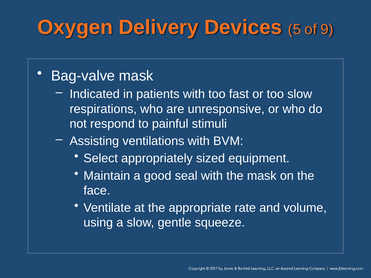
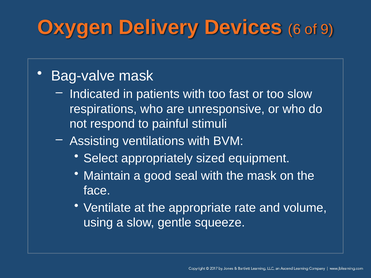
5: 5 -> 6 (294, 29)
